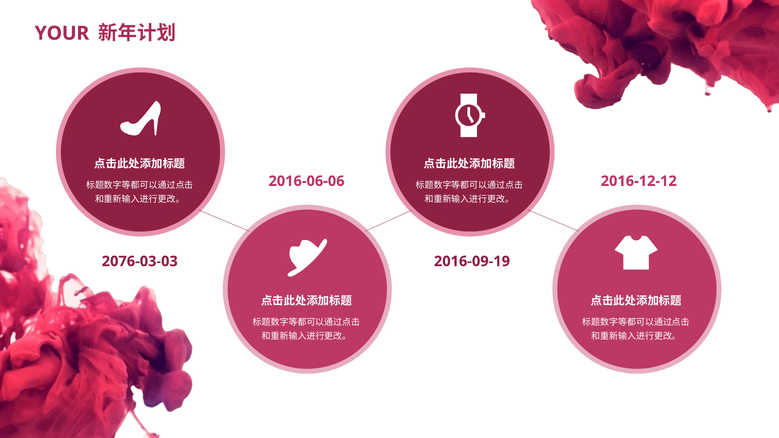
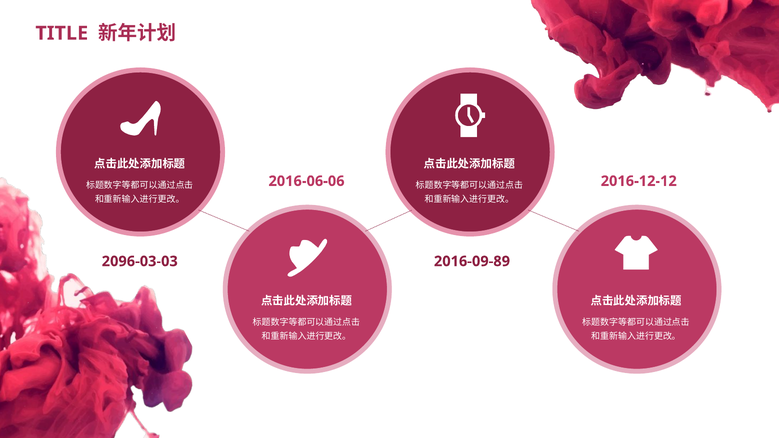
YOUR: YOUR -> TITLE (62, 33)
2076-03-03: 2076-03-03 -> 2096-03-03 (140, 261)
2016-09-19: 2016-09-19 -> 2016-09-89 (472, 261)
